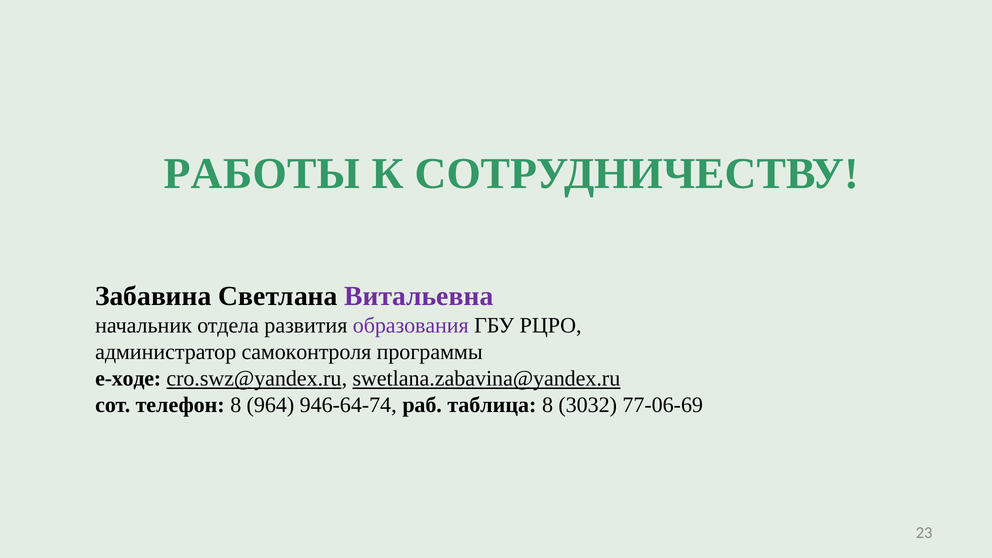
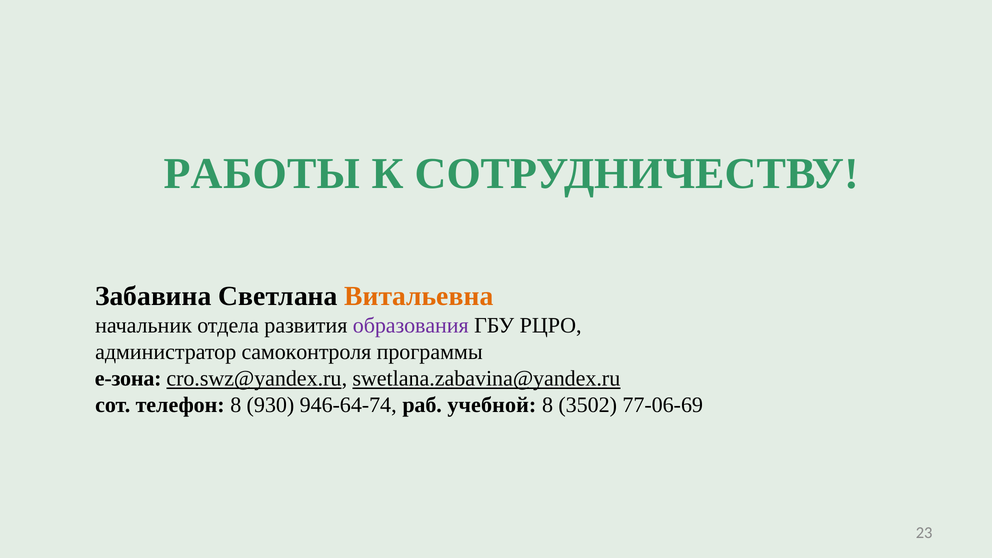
Витальевна colour: purple -> orange (419, 296)
e-ходе: e-ходе -> e-зона (128, 378)
964: 964 -> 930 (270, 405)
таблица: таблица -> учебной (492, 405)
3032: 3032 -> 3502 (588, 405)
